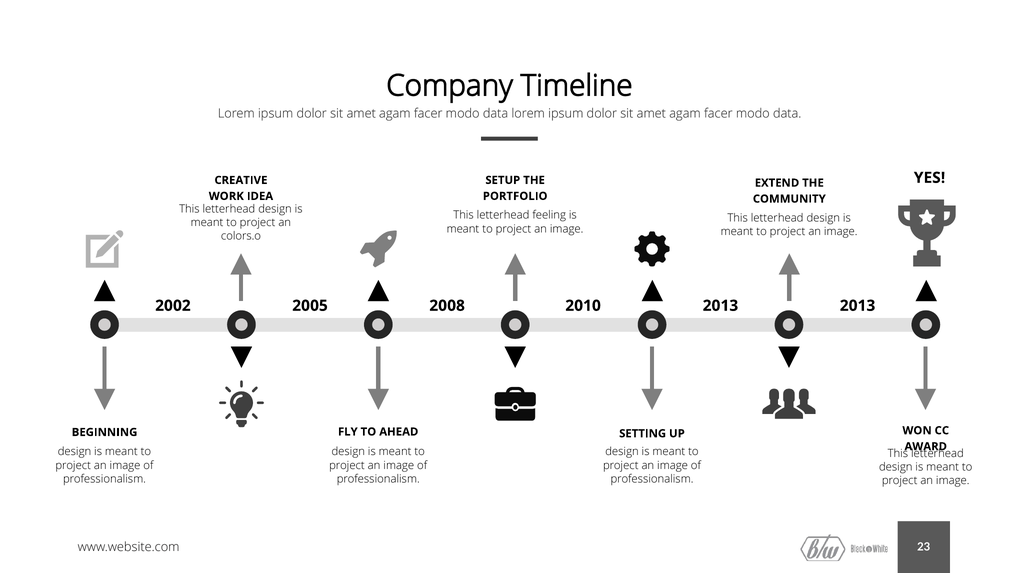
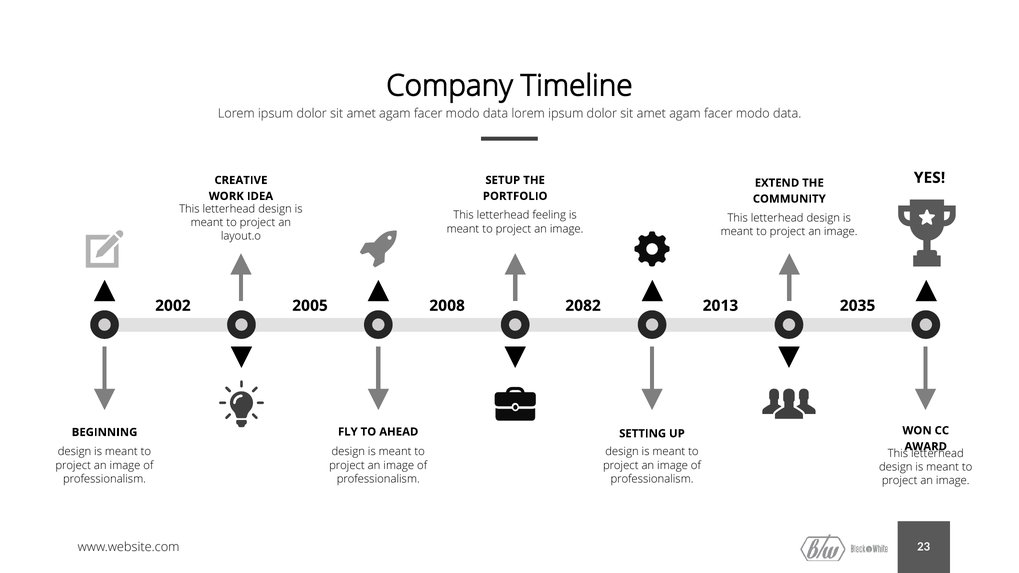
colors.o: colors.o -> layout.o (241, 236)
2010: 2010 -> 2082 (583, 306)
2013 2013: 2013 -> 2035 (858, 306)
